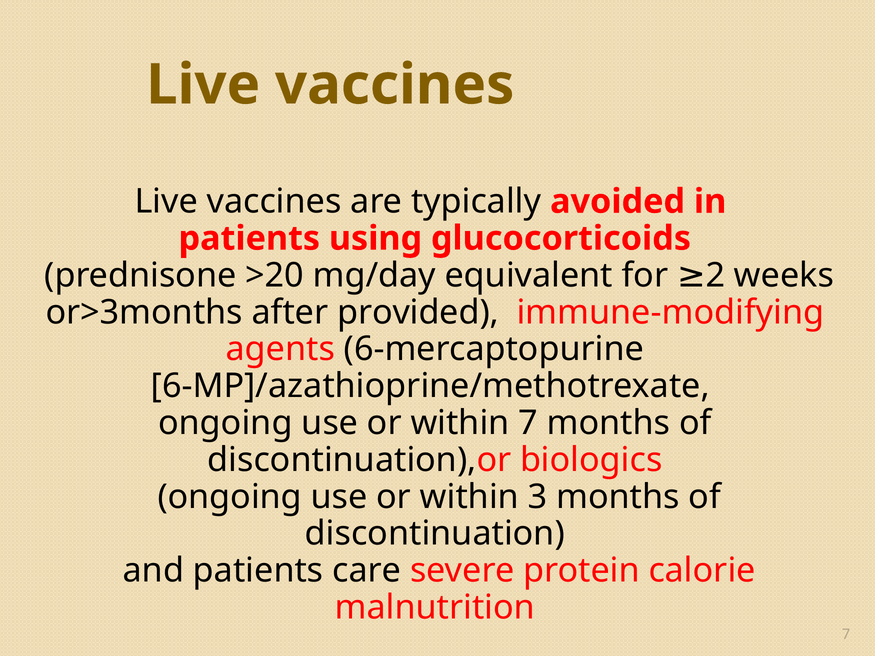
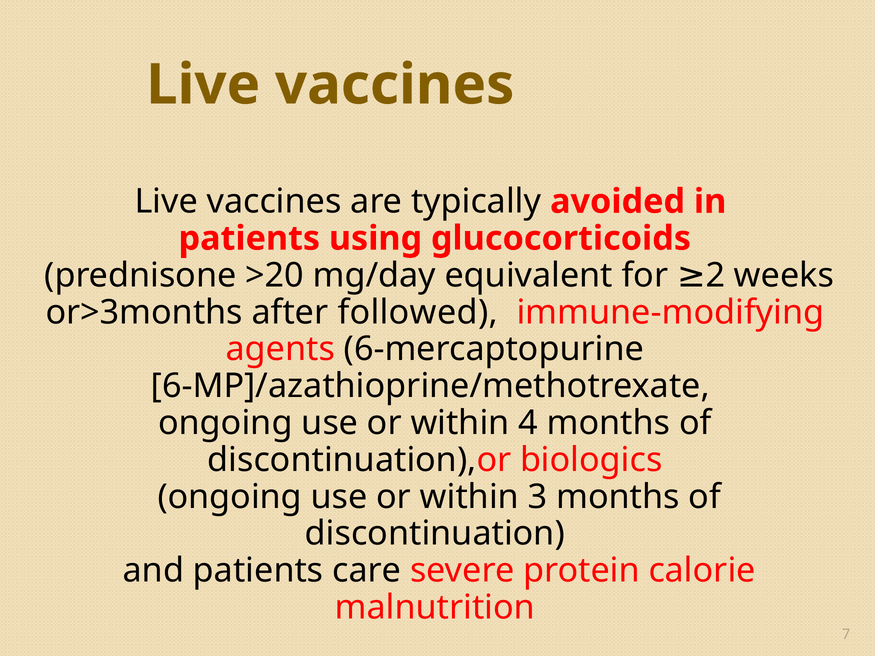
provided: provided -> followed (418, 312)
within 7: 7 -> 4 (528, 423)
